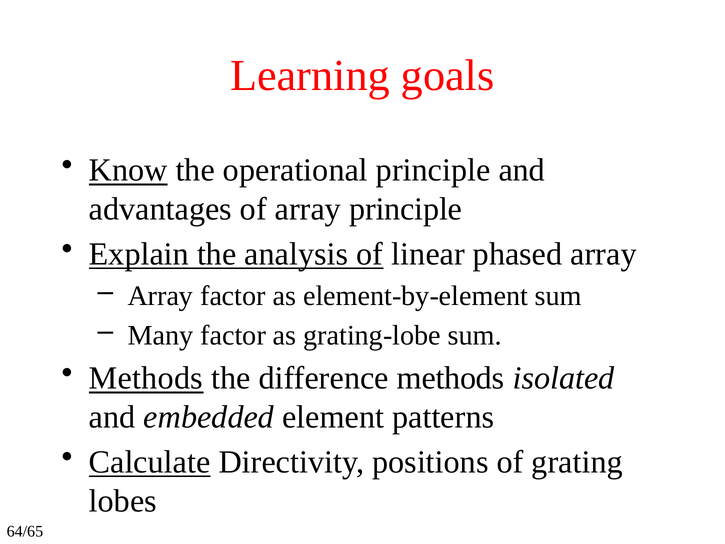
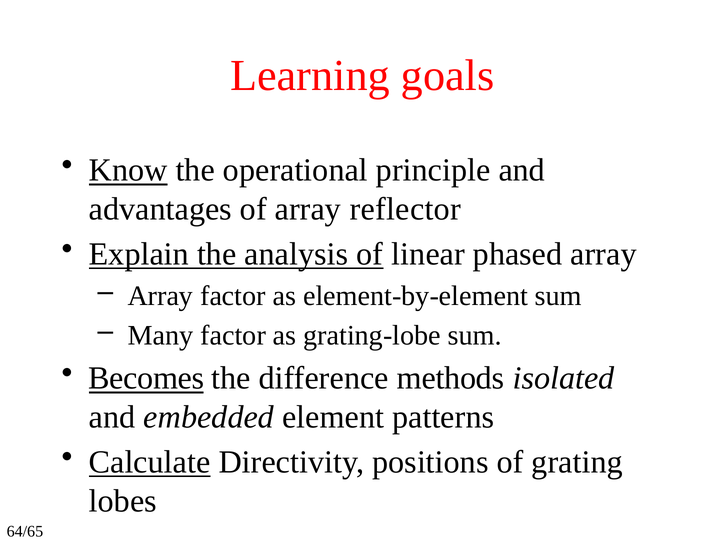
array principle: principle -> reflector (405, 209)
Methods: Methods -> Becomes (146, 378)
